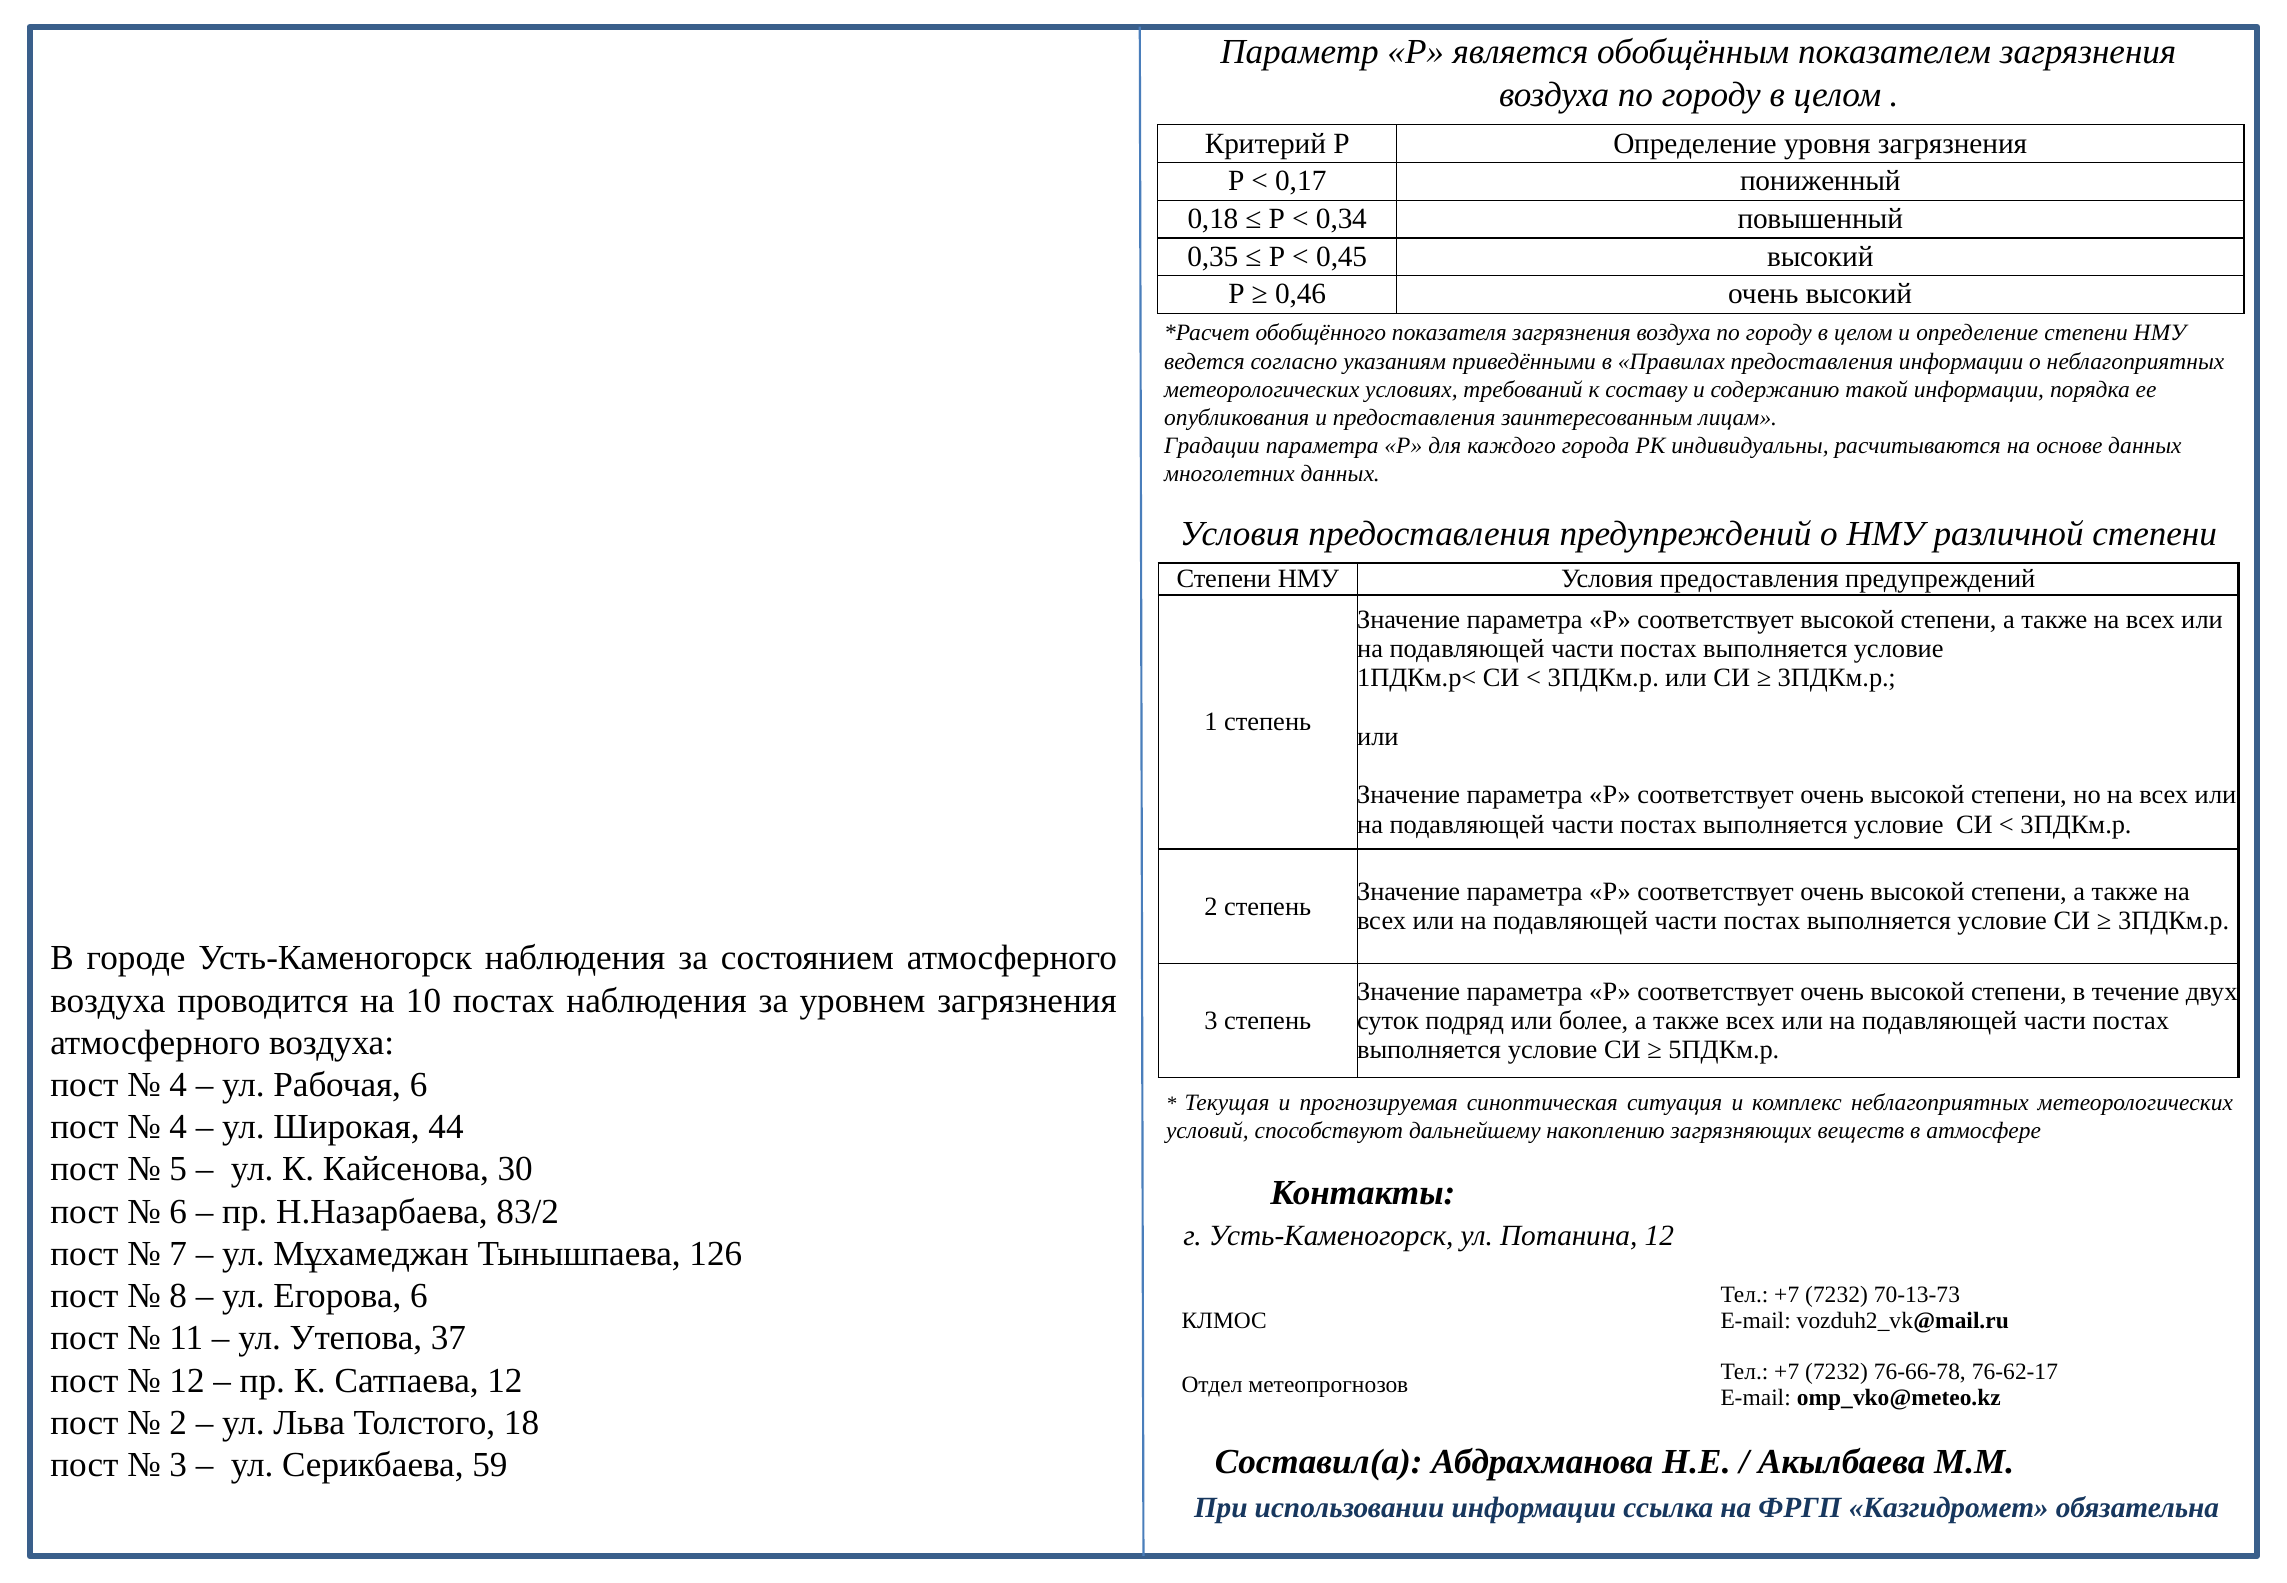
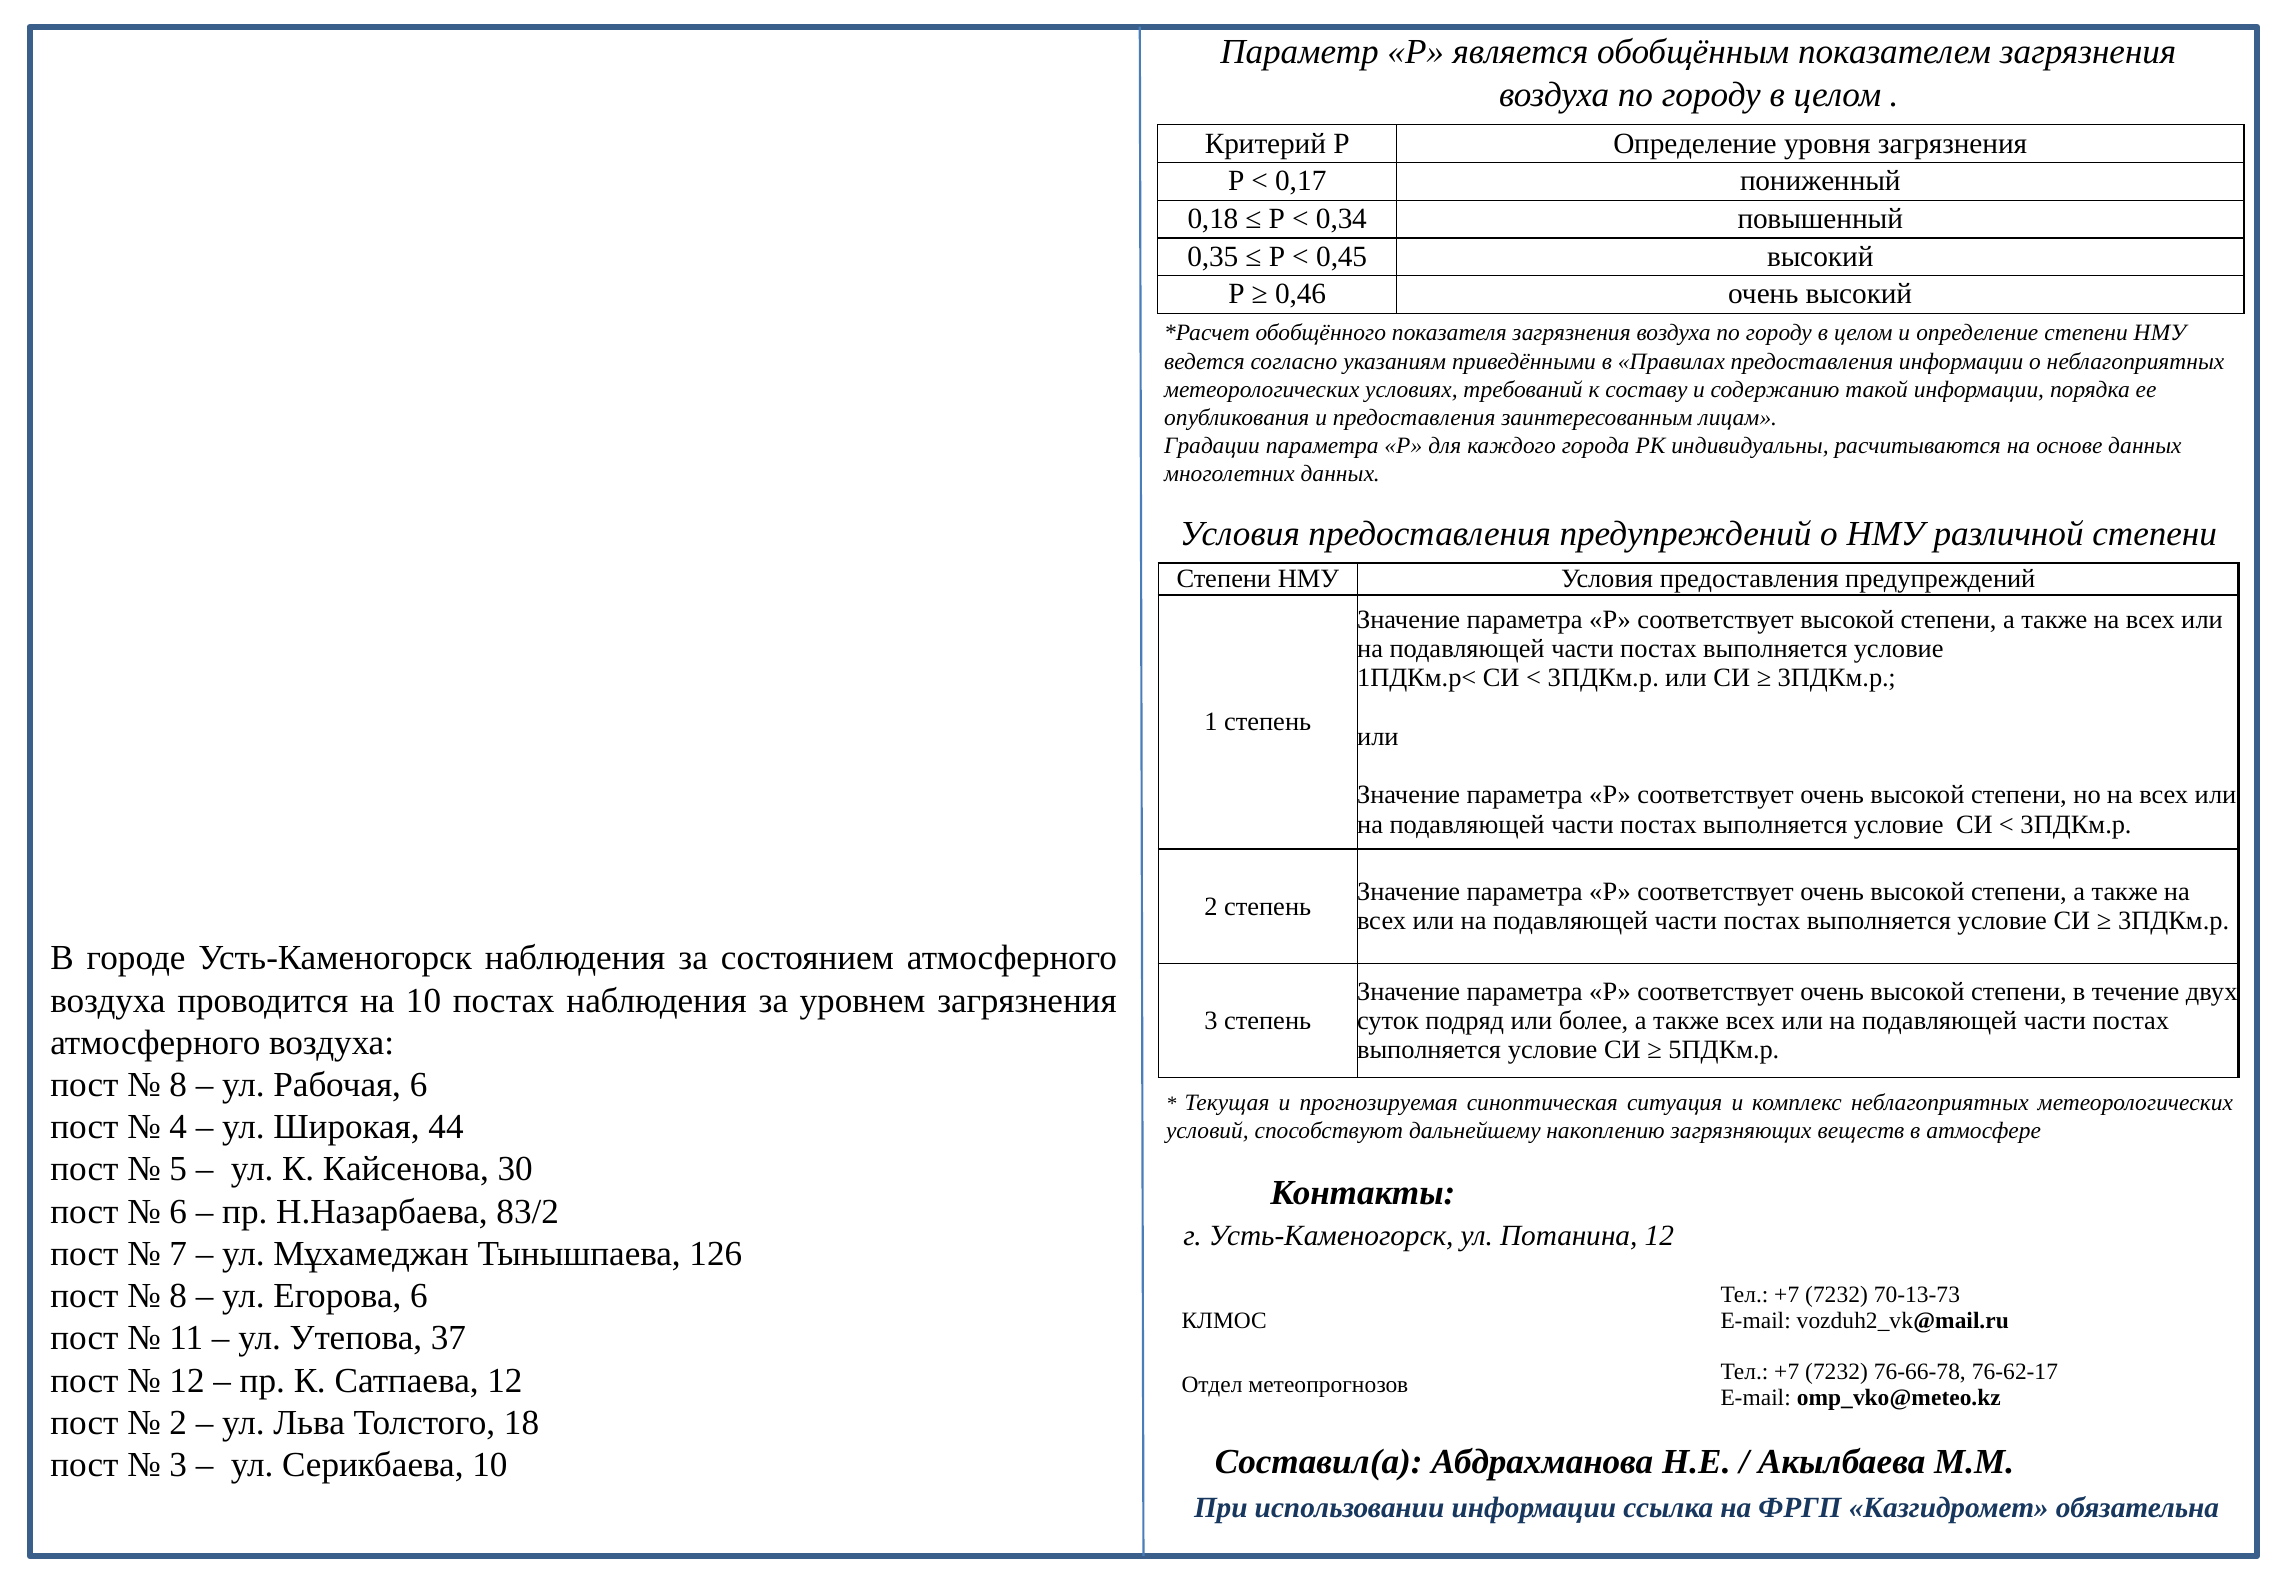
4: 4 -> 8 (178, 1085)
Серикбаева 59: 59 -> 10 (490, 1465)
